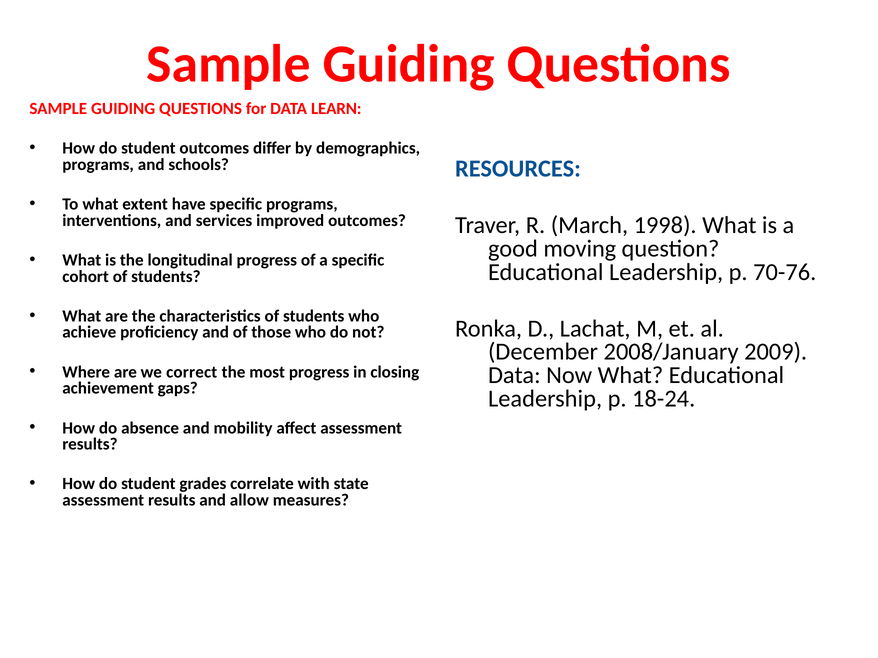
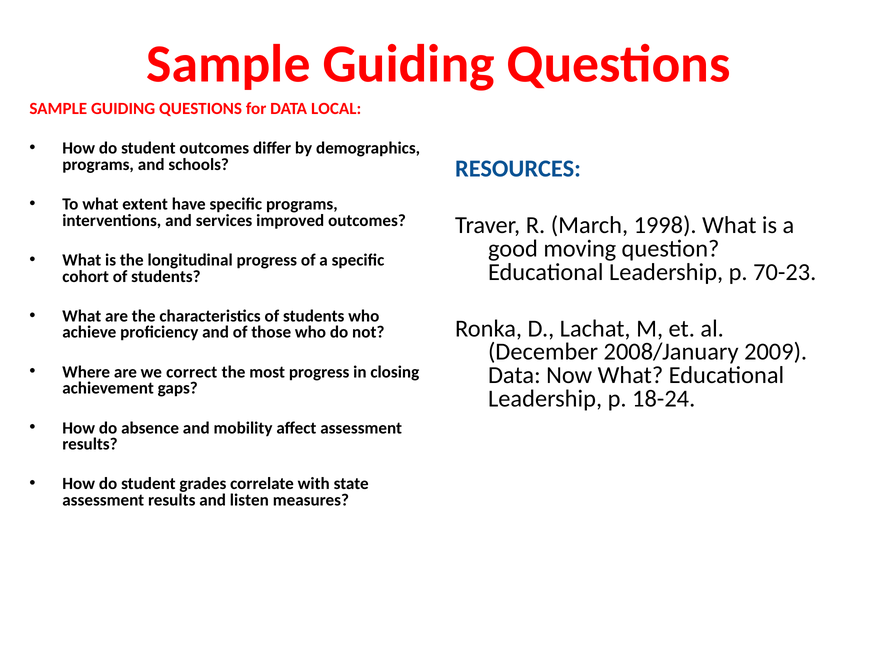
LEARN: LEARN -> LOCAL (336, 109)
70-76: 70-76 -> 70-23 (785, 272)
allow: allow -> listen (249, 501)
